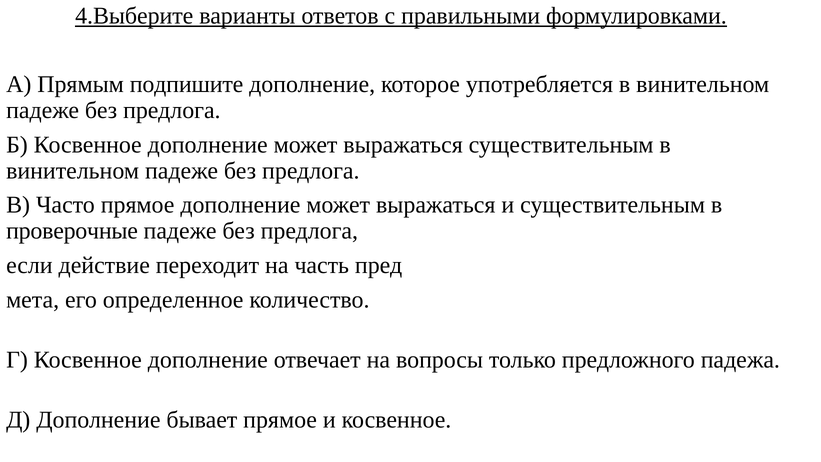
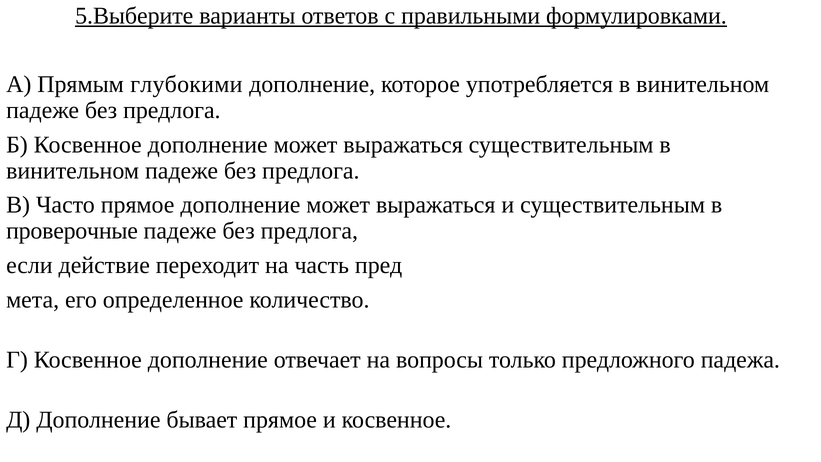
4.Выберите: 4.Выберите -> 5.Выберите (134, 16)
подпишите: подпишите -> глубокими (186, 85)
